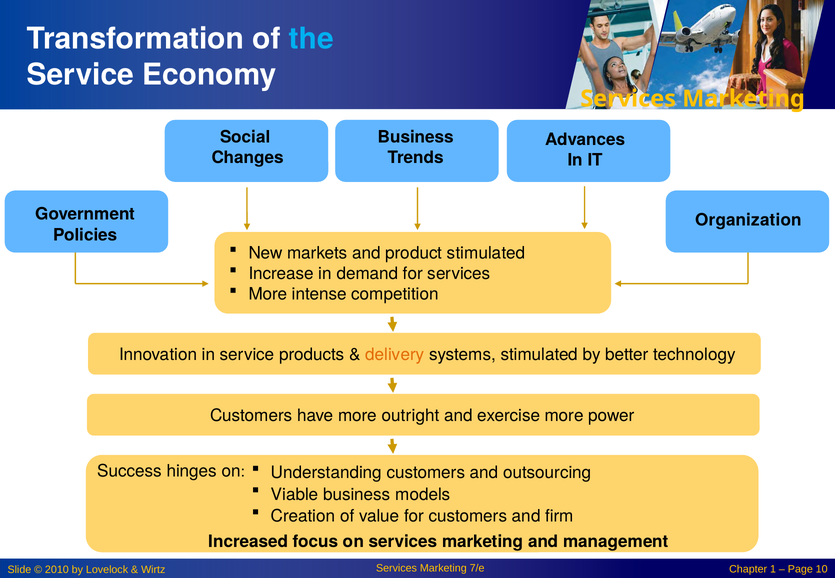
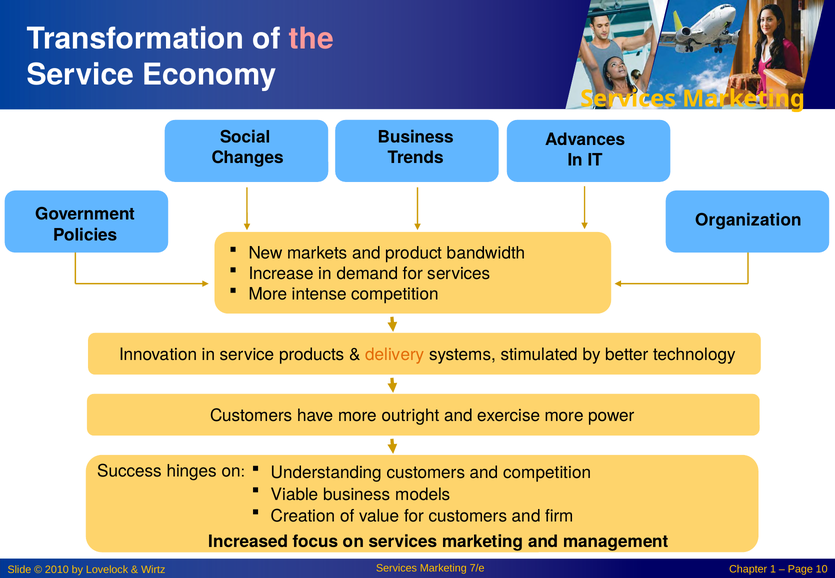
the colour: light blue -> pink (311, 39)
product stimulated: stimulated -> bandwidth (486, 253)
and outsourcing: outsourcing -> competition (547, 473)
